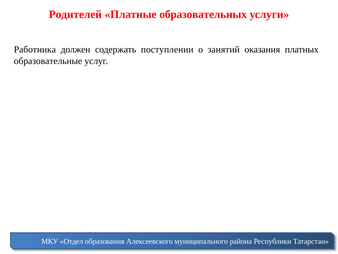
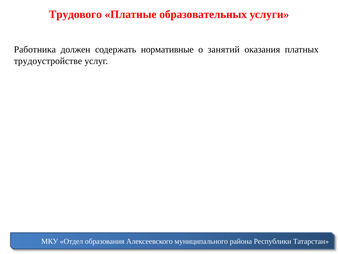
Родителей: Родителей -> Трудового (75, 14)
поступлении: поступлении -> нормативные (167, 50)
образовательные: образовательные -> трудоустройстве (48, 61)
